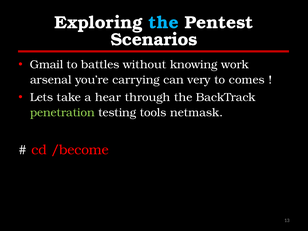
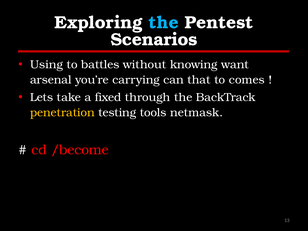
Gmail: Gmail -> Using (46, 65)
work: work -> want (235, 65)
very: very -> that (199, 80)
hear: hear -> fixed (108, 97)
penetration colour: light green -> yellow (62, 113)
